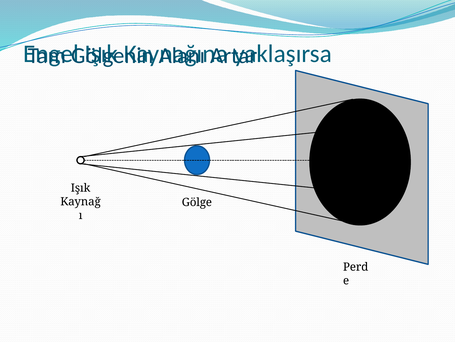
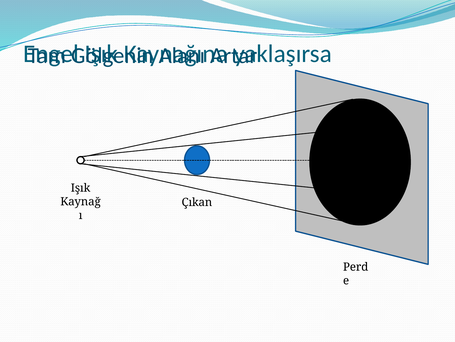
Gölge: Gölge -> Çıkan (197, 202)
